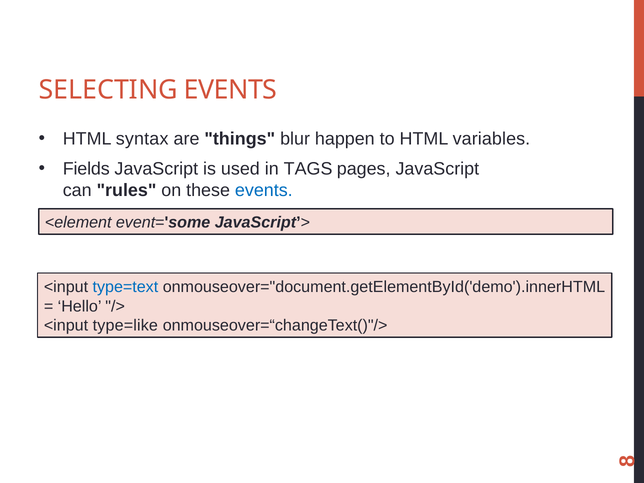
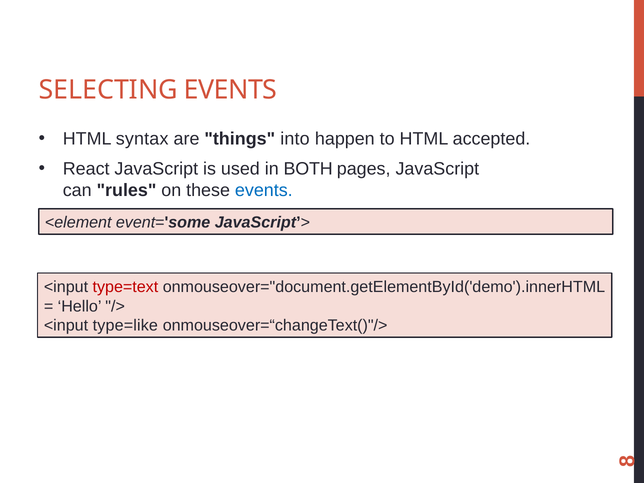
blur: blur -> into (295, 139)
variables: variables -> accepted (491, 139)
Fields: Fields -> React (86, 169)
TAGS: TAGS -> BOTH (308, 169)
type=text colour: blue -> red (125, 287)
